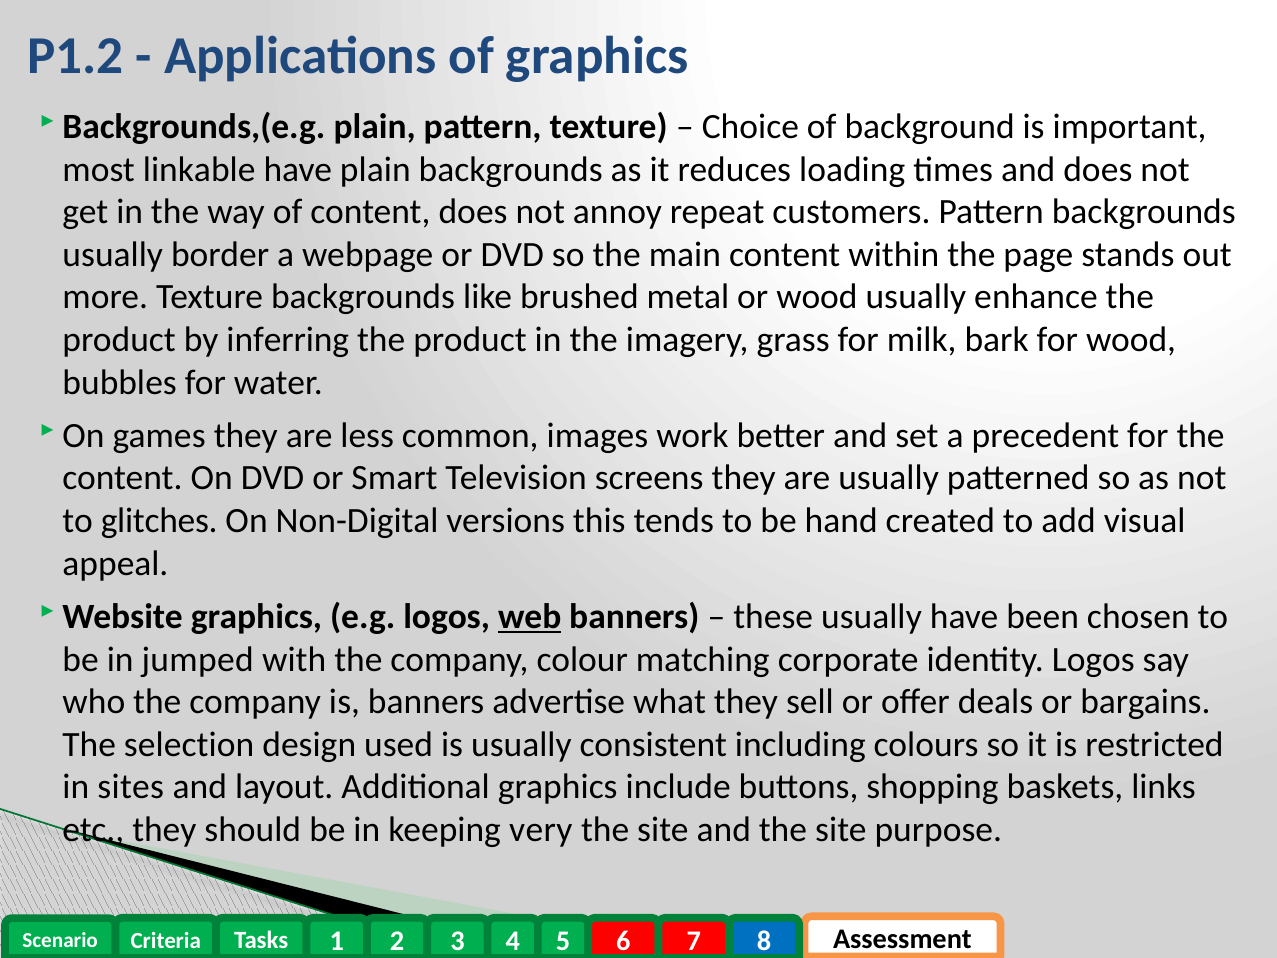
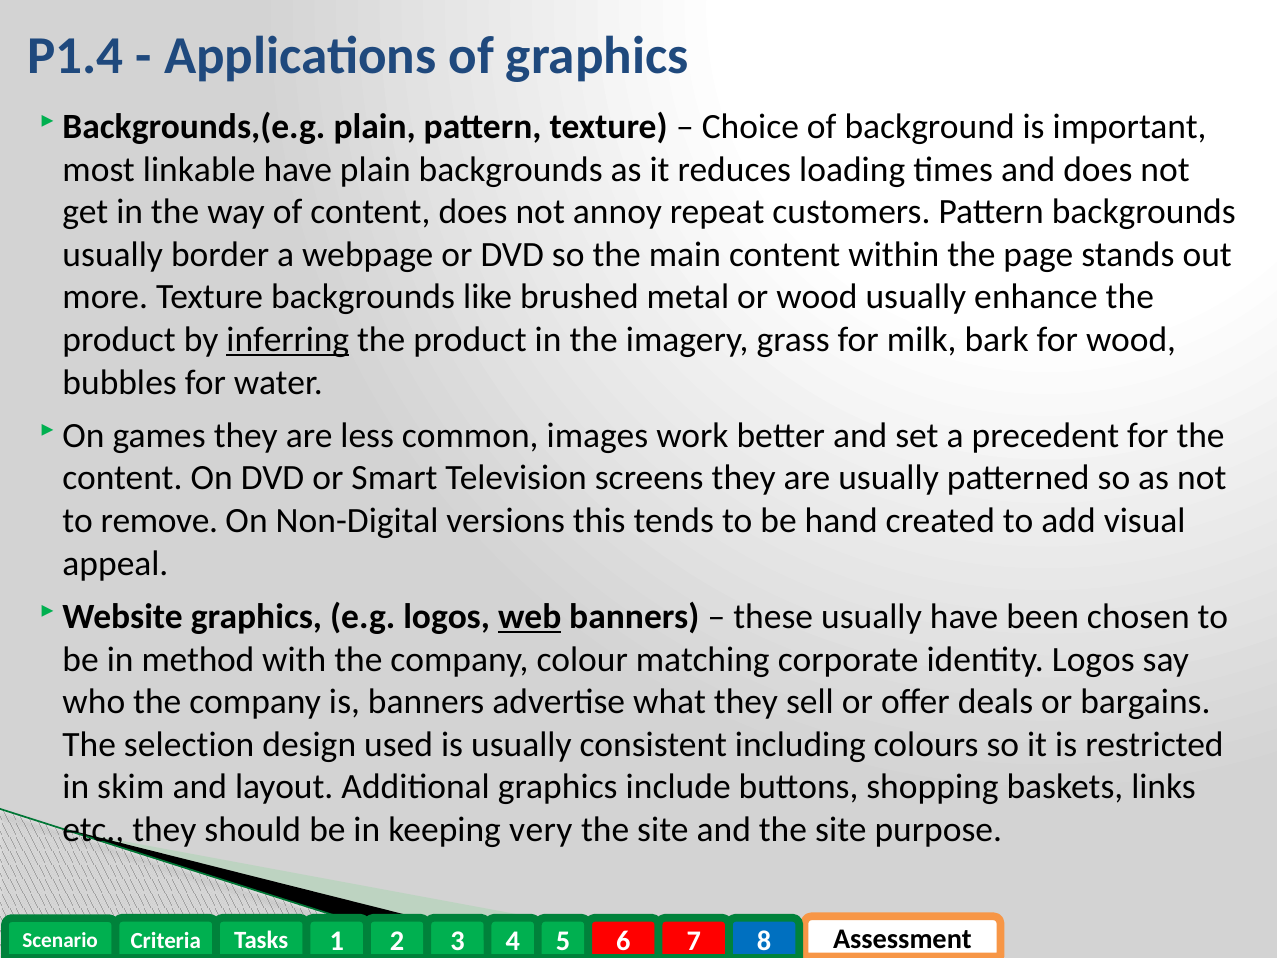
P1.2: P1.2 -> P1.4 (76, 56)
inferring underline: none -> present (288, 340)
glitches: glitches -> remove (159, 521)
jumped: jumped -> method (198, 659)
sites: sites -> skim (131, 787)
